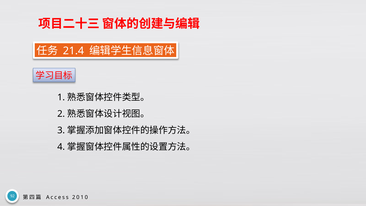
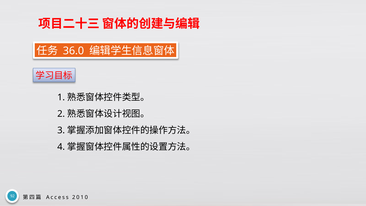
21.4: 21.4 -> 36.0 (73, 51)
